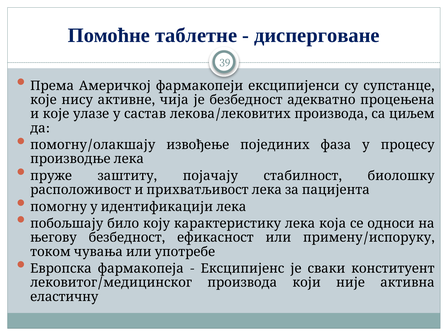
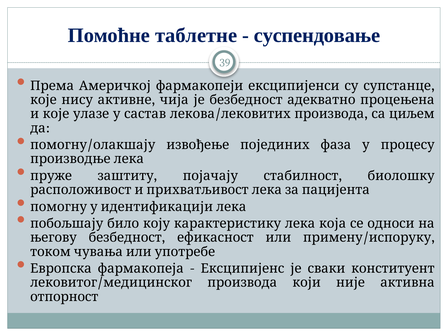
дисперговане: дисперговане -> суспендовање (317, 35)
еластичну: еластичну -> отпорност (64, 297)
